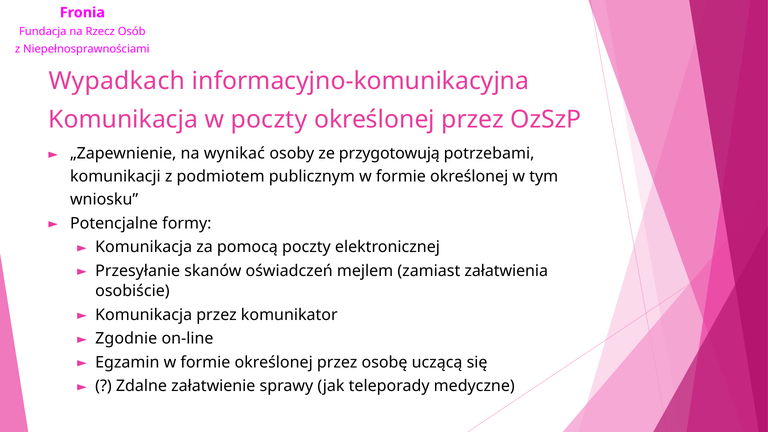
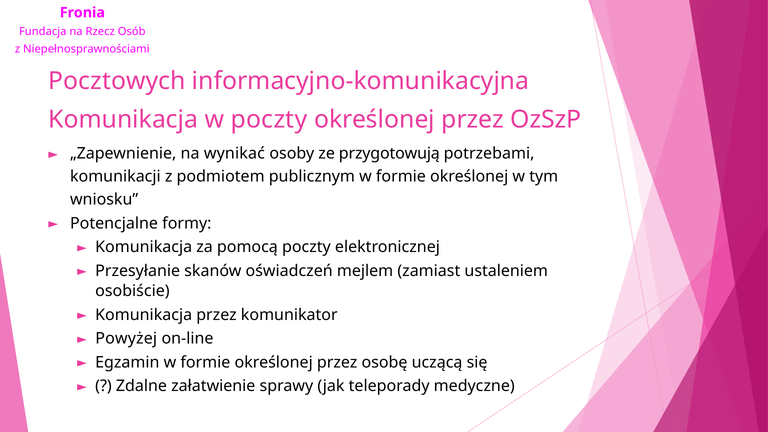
Wypadkach: Wypadkach -> Pocztowych (117, 81)
załatwienia: załatwienia -> ustaleniem (506, 271)
Zgodnie: Zgodnie -> Powyżej (126, 339)
